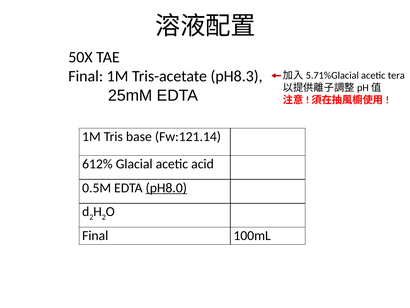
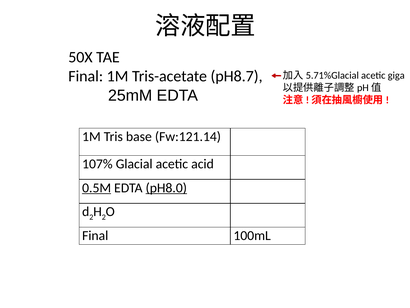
pH8.3: pH8.3 -> pH8.7 (237, 76)
tera: tera -> giga (396, 75)
612%: 612% -> 107% (97, 164)
0.5M underline: none -> present (97, 188)
